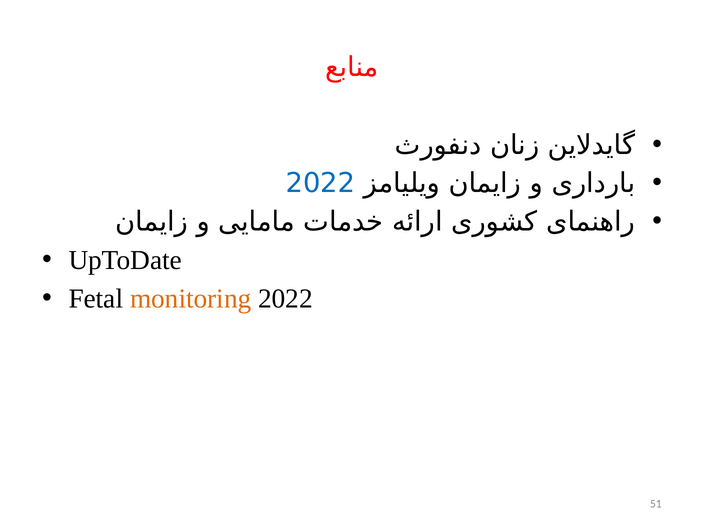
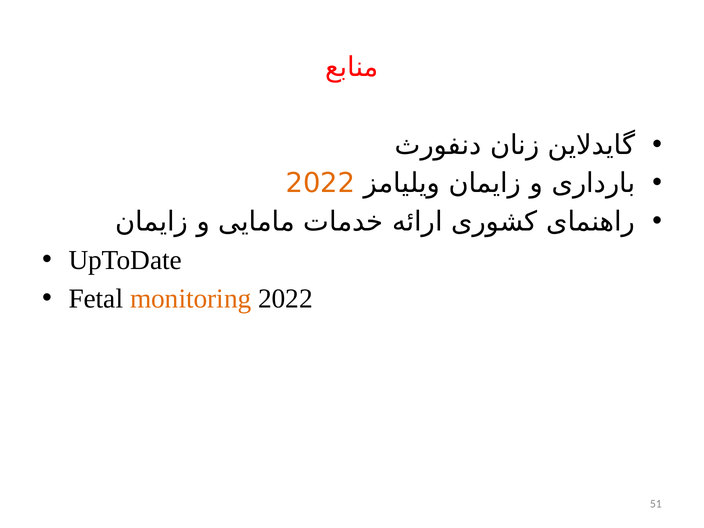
2022 colour: blue -> orange (320, 183)
